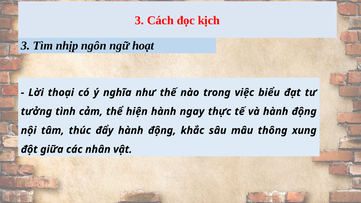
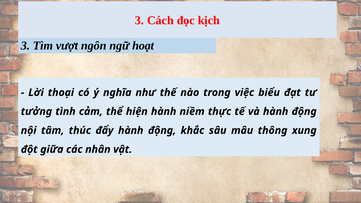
nhịp: nhịp -> vượt (67, 46)
ngay: ngay -> niềm (192, 111)
